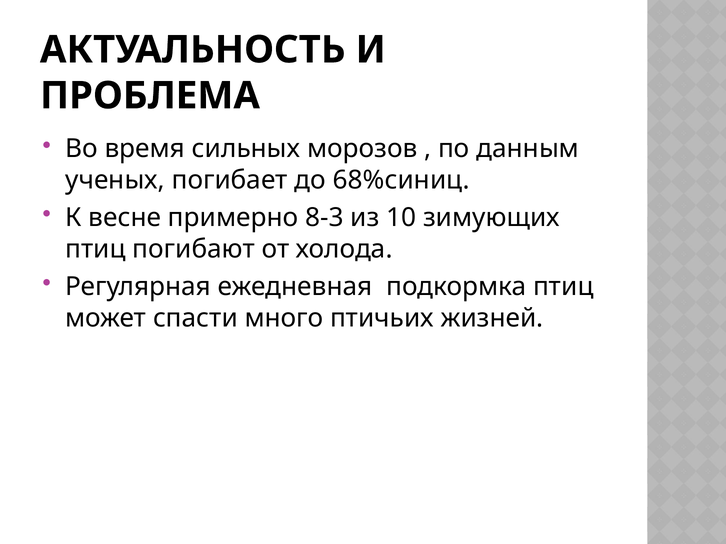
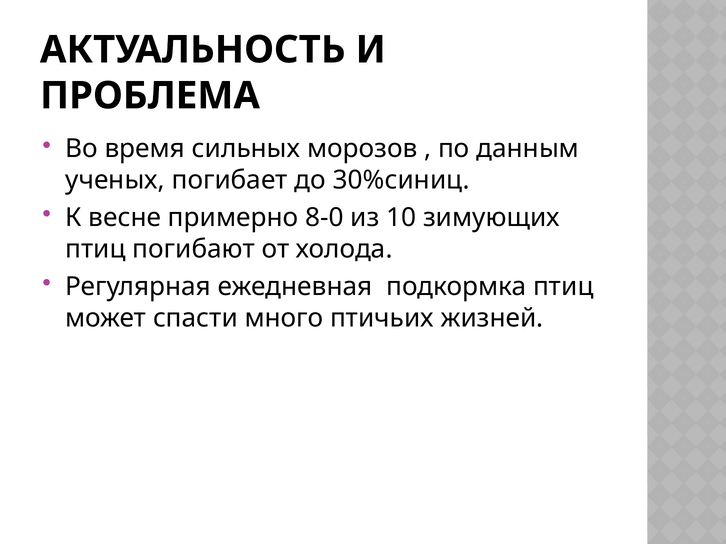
68%синиц: 68%синиц -> 30%синиц (401, 180)
8-3: 8-3 -> 8-0 (324, 218)
